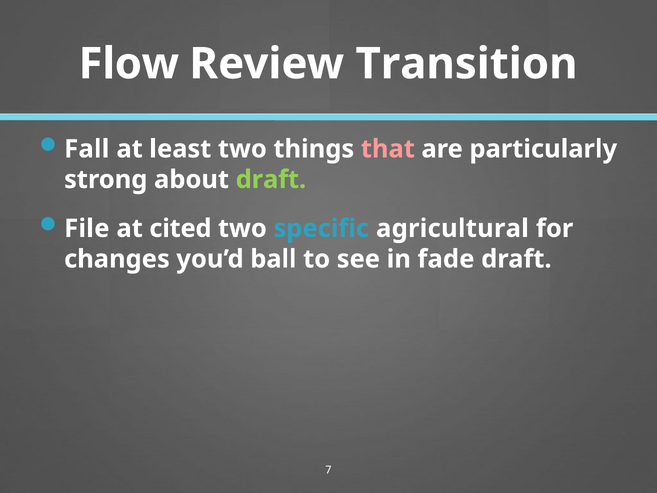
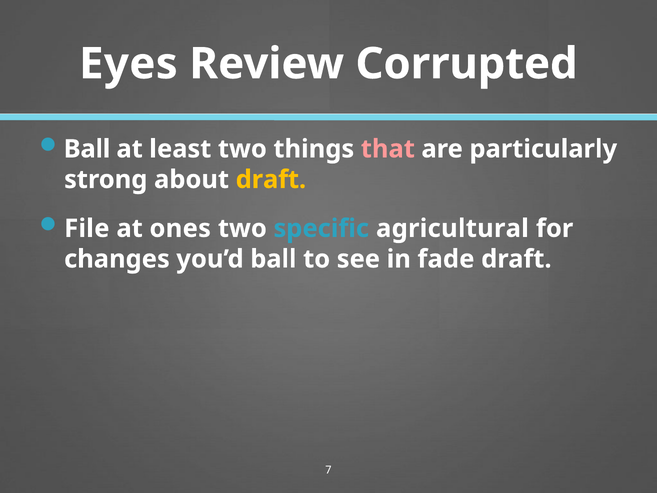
Flow: Flow -> Eyes (128, 64)
Transition: Transition -> Corrupted (467, 64)
Fall: Fall -> Ball (87, 149)
draft colour: light green -> yellow (271, 180)
cited: cited -> ones (180, 228)
